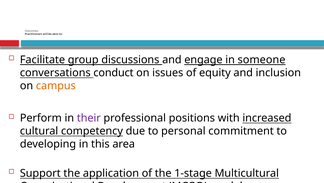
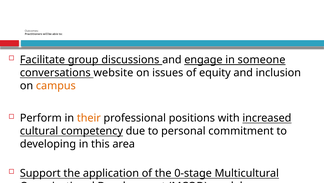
conduct: conduct -> website (113, 72)
their colour: purple -> orange (89, 118)
1-stage: 1-stage -> 0-stage (193, 173)
